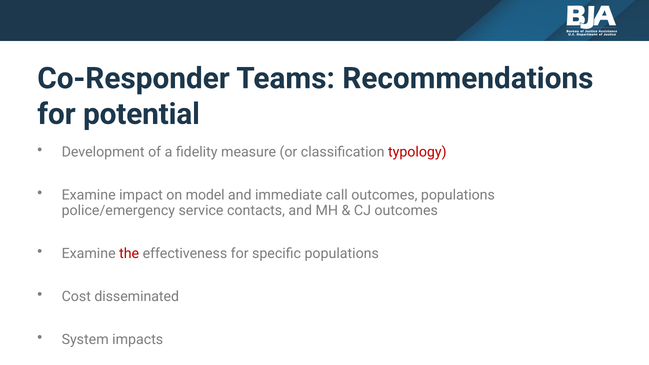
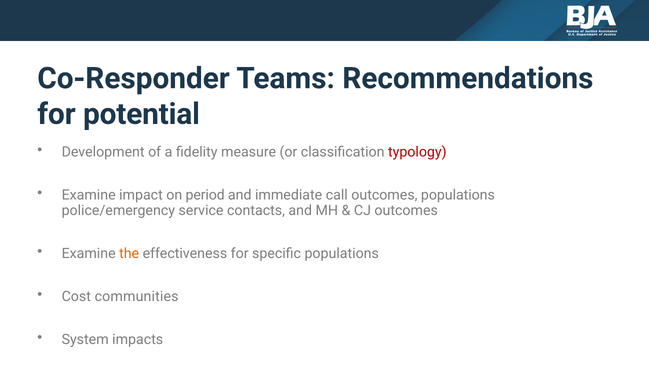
model: model -> period (205, 195)
the colour: red -> orange (129, 253)
disseminated: disseminated -> communities (137, 297)
